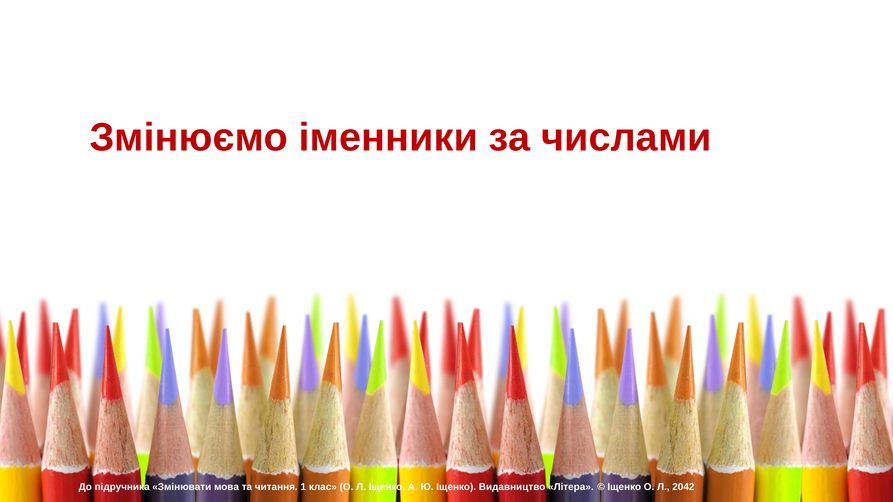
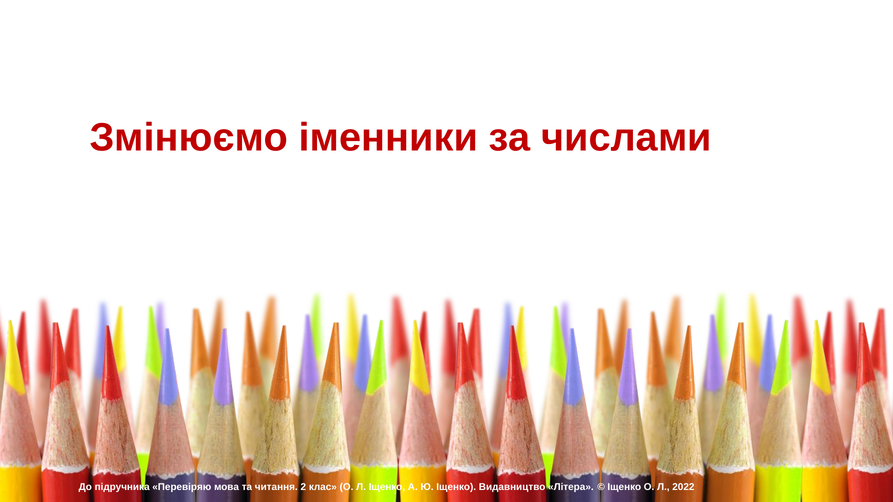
Змінювати: Змінювати -> Перевіряю (182, 487)
1: 1 -> 2 (303, 487)
2042: 2042 -> 2022 (683, 487)
